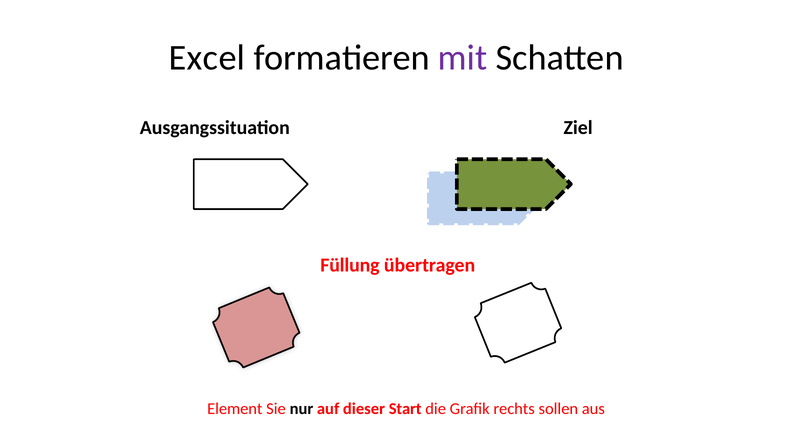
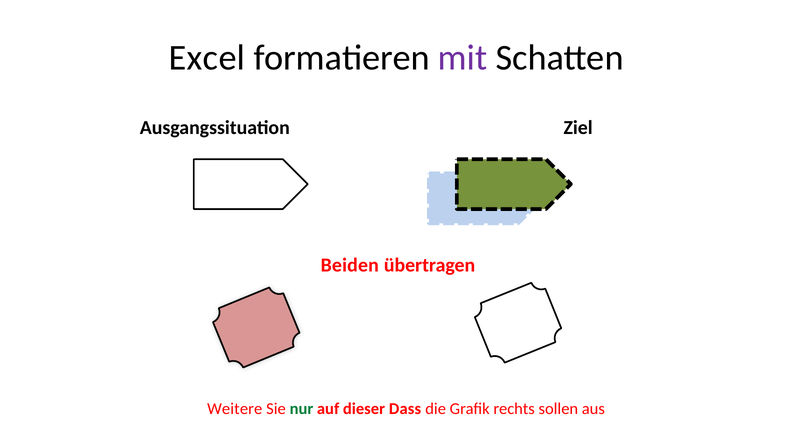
Füllung: Füllung -> Beiden (350, 265)
Element: Element -> Weitere (235, 409)
nur colour: black -> green (301, 409)
Start: Start -> Dass (405, 409)
